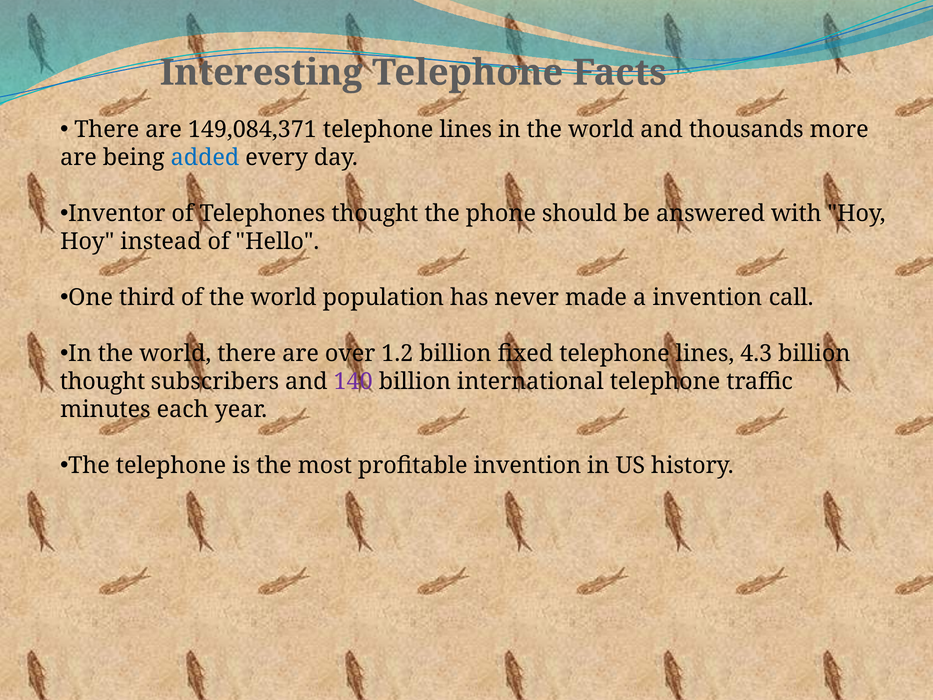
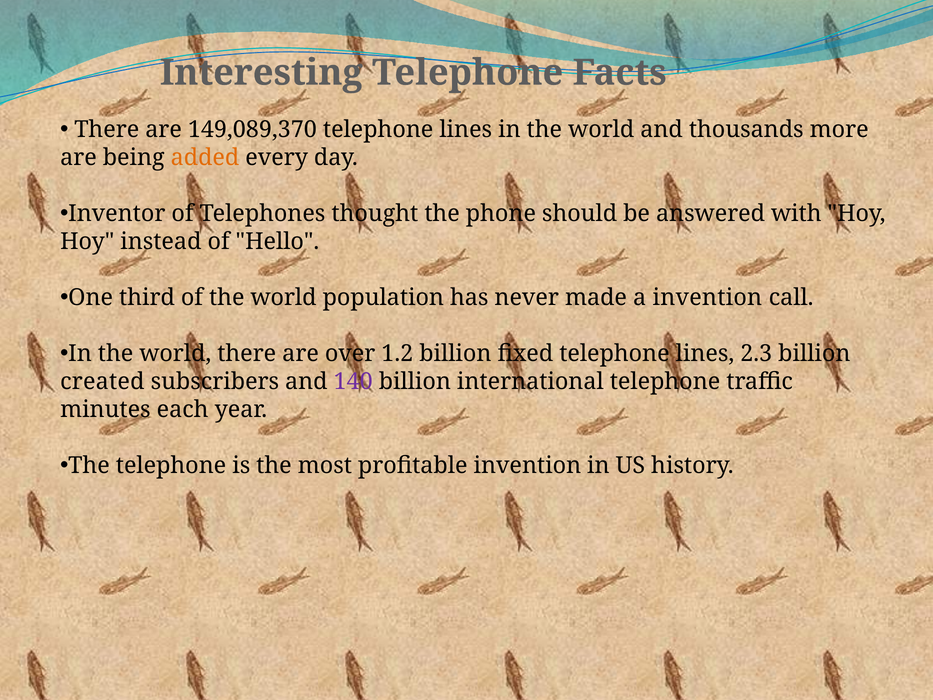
149,084,371: 149,084,371 -> 149,089,370 (252, 130)
added colour: blue -> orange (205, 158)
4.3: 4.3 -> 2.3 (756, 353)
thought: thought -> created (102, 381)
